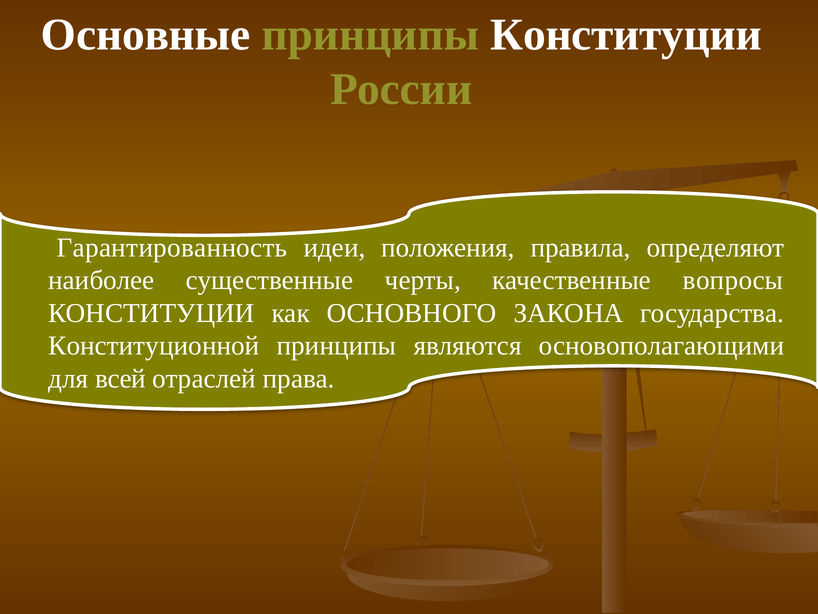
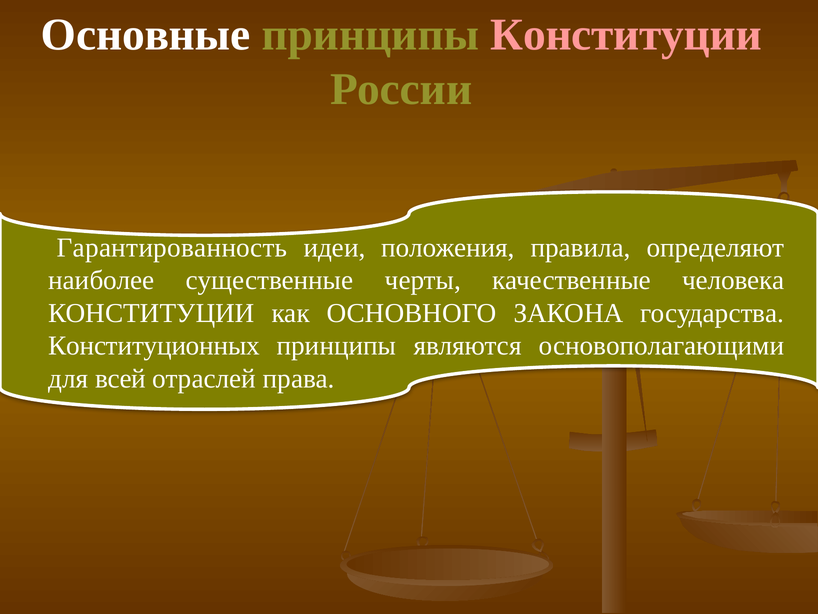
Конституции colour: white -> pink (626, 35)
вопросы: вопросы -> человека (733, 280)
Конституционной: Конституционной -> Конституционных (154, 346)
